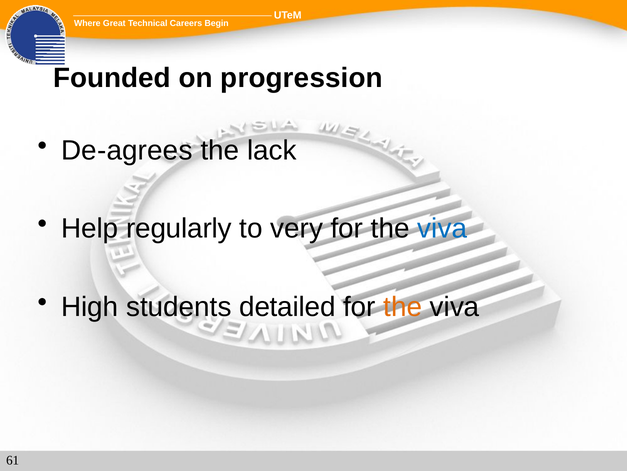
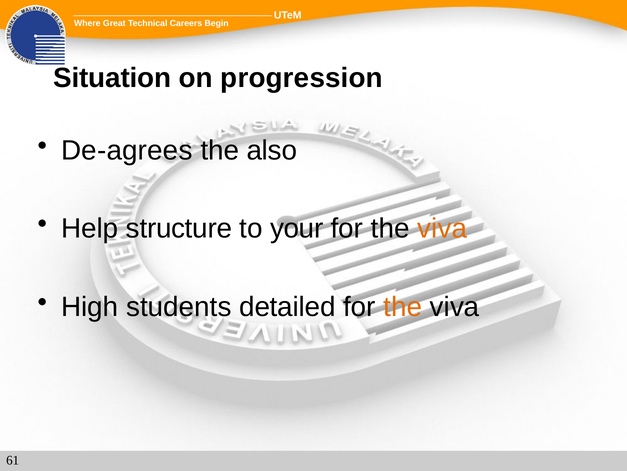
Founded: Founded -> Situation (112, 78)
lack: lack -> also (272, 150)
regularly: regularly -> structure (179, 228)
very: very -> your (297, 228)
viva colour: blue -> orange (442, 228)
